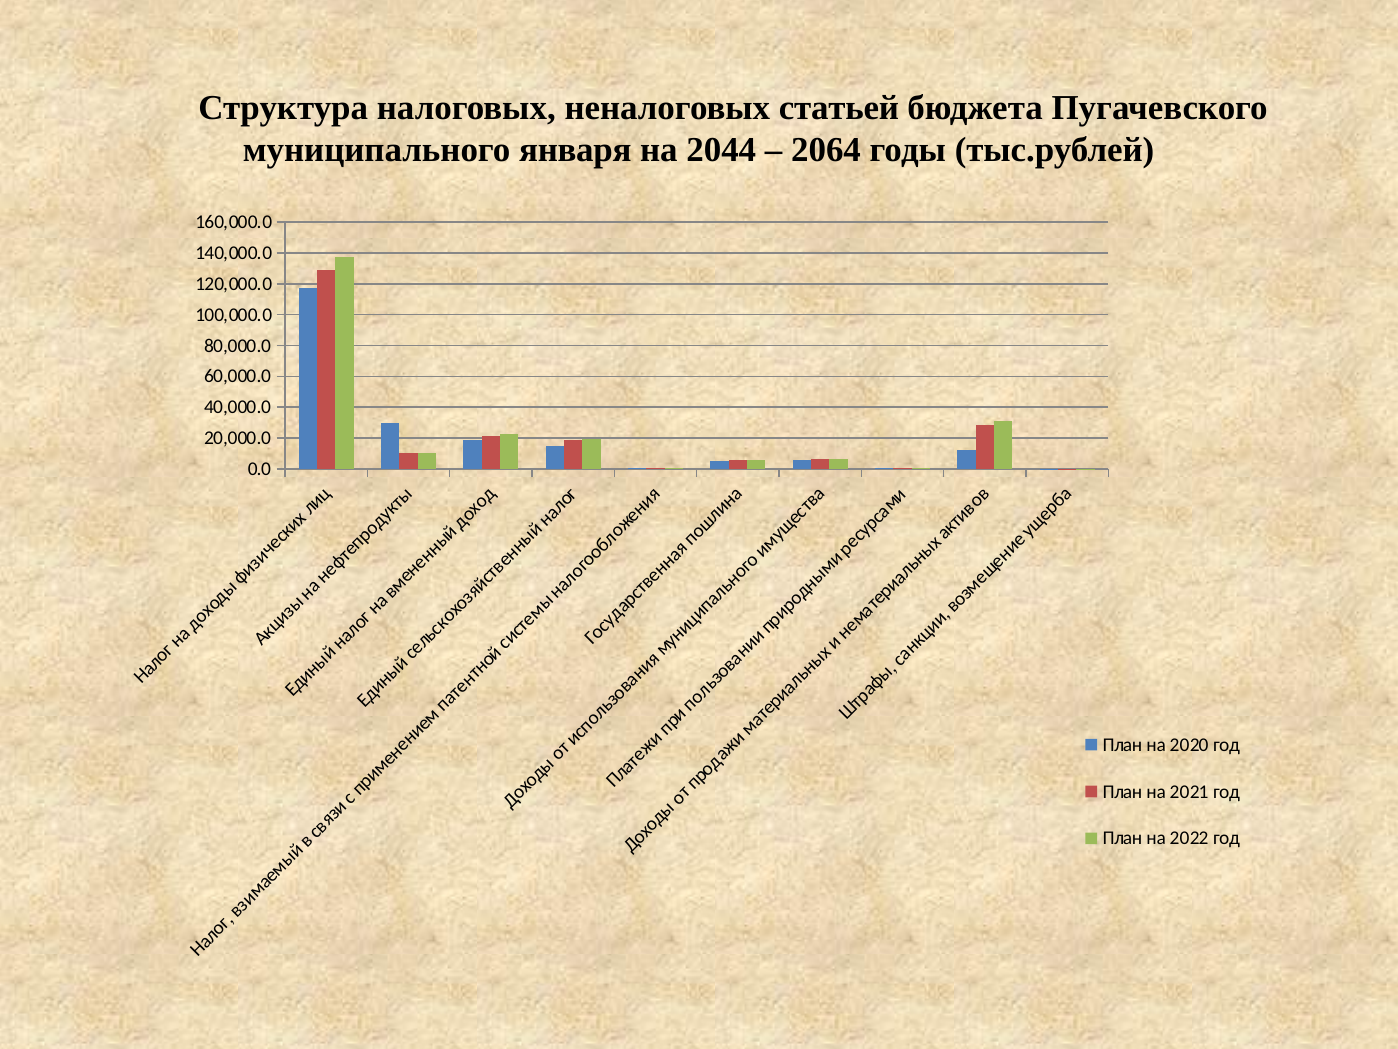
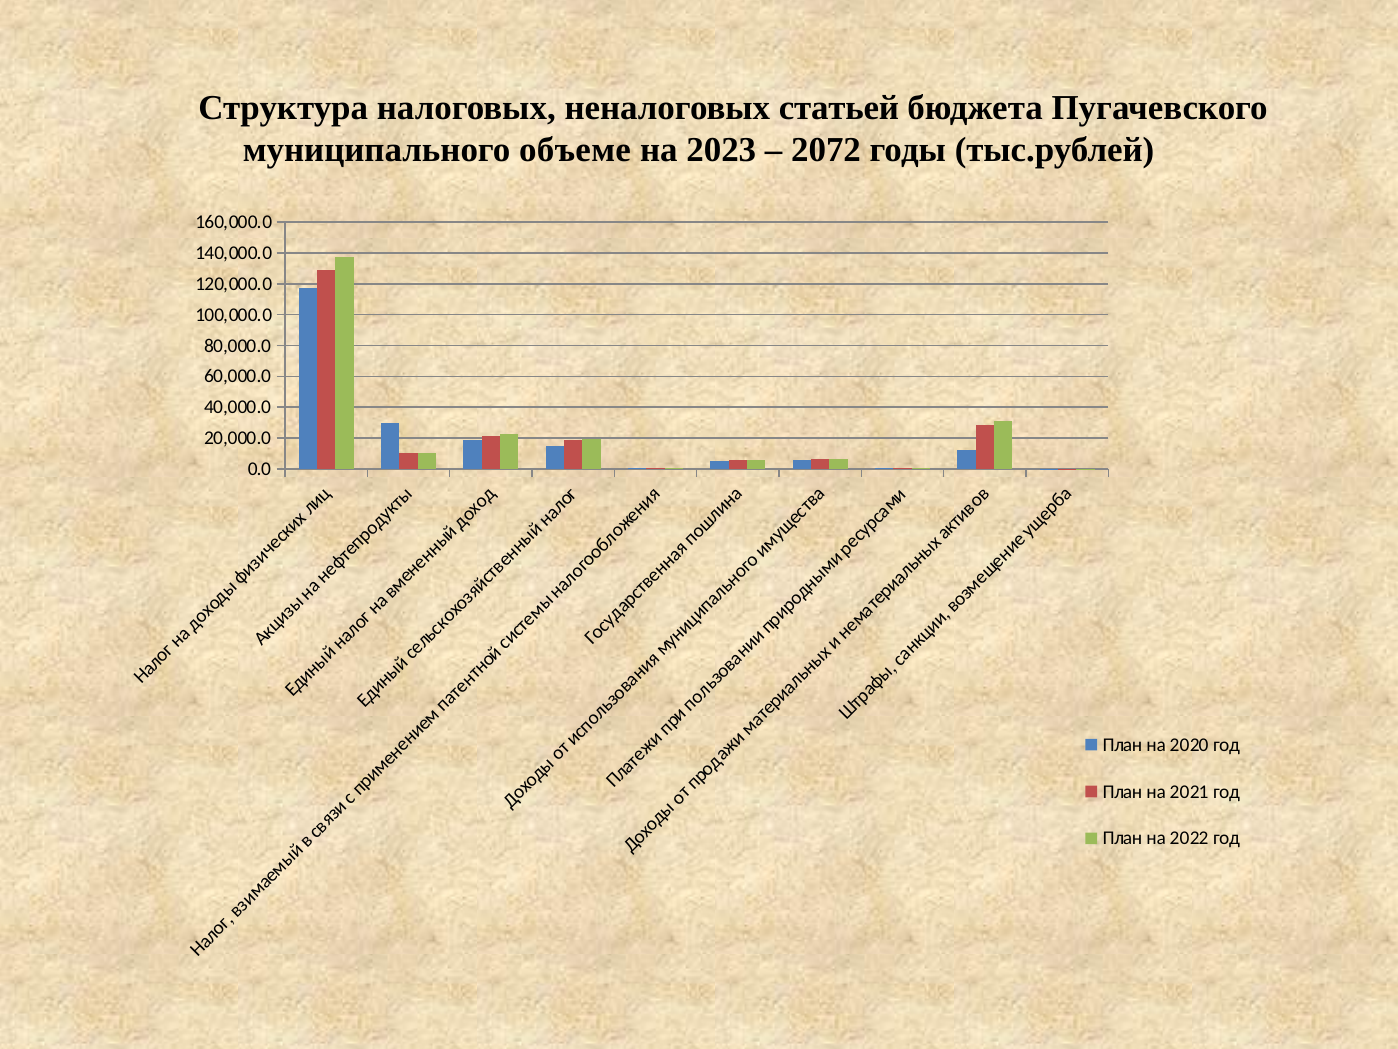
января: января -> объеме (575, 149)
2044: 2044 -> 2023 (721, 149)
2064: 2064 -> 2072 (826, 149)
